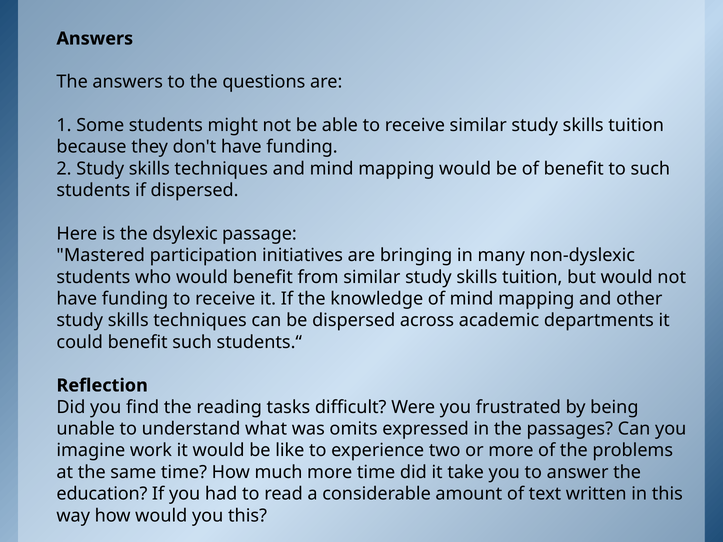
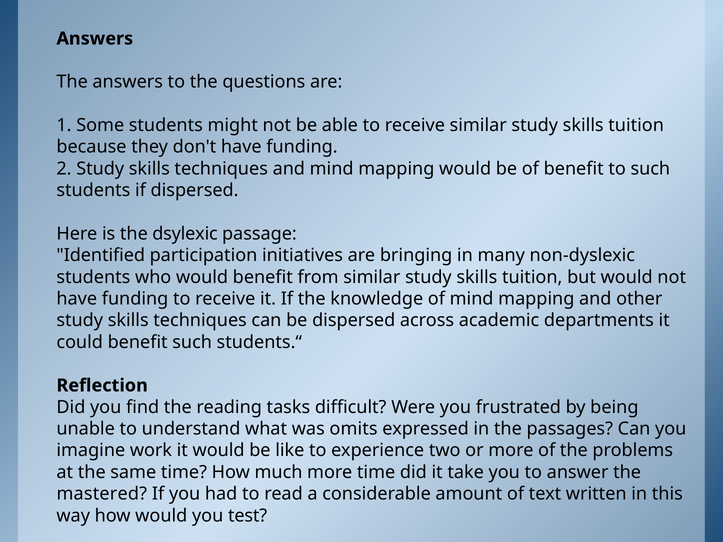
Mastered: Mastered -> Identified (101, 256)
education: education -> mastered (102, 494)
you this: this -> test (248, 516)
